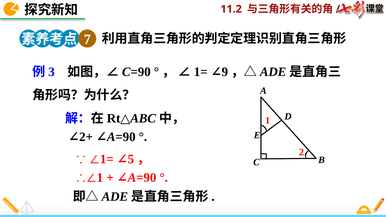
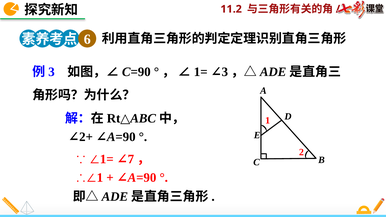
7: 7 -> 6 (87, 39)
9: 9 -> 3 (225, 72)
5: 5 -> 7 (131, 159)
